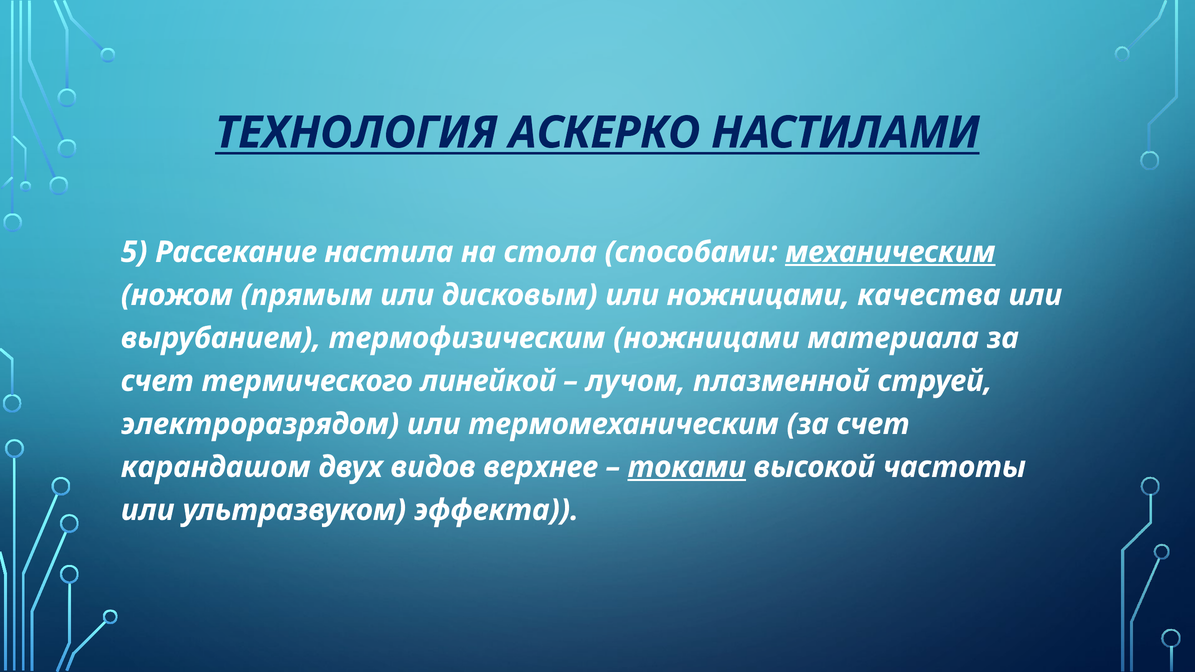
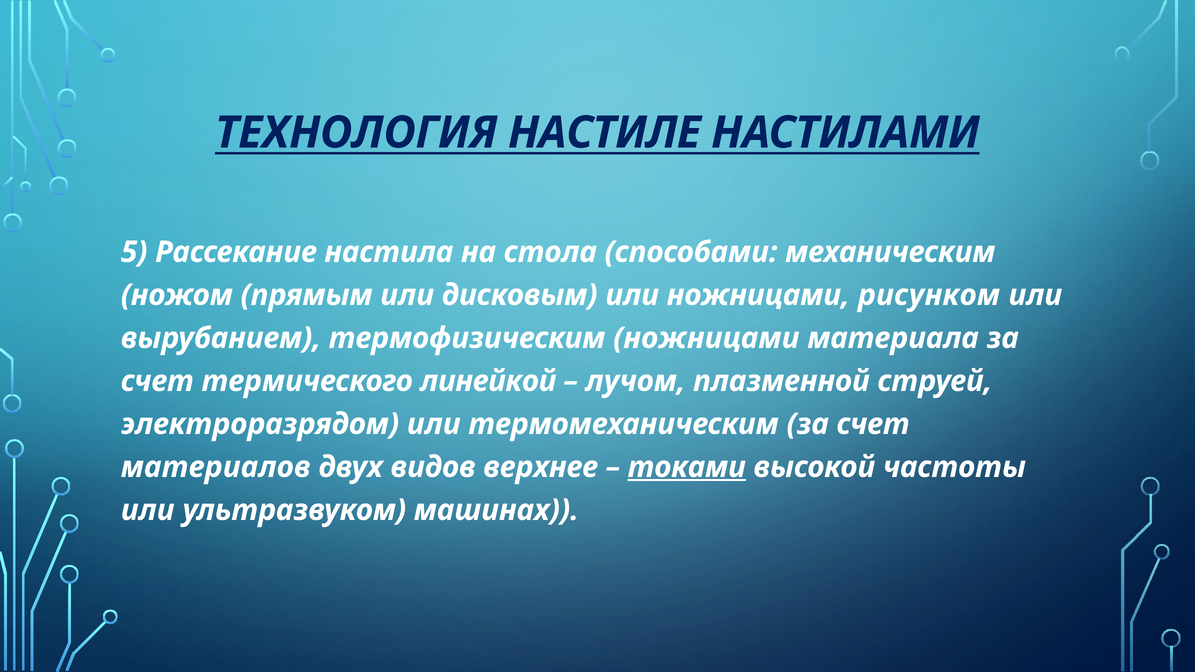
АСКЕРКО: АСКЕРКО -> НАСТИЛЕ (604, 133)
механическим underline: present -> none (890, 252)
качества: качества -> рисунком (929, 295)
карандашом: карандашом -> материалов (216, 467)
эффекта: эффекта -> машинах (496, 510)
